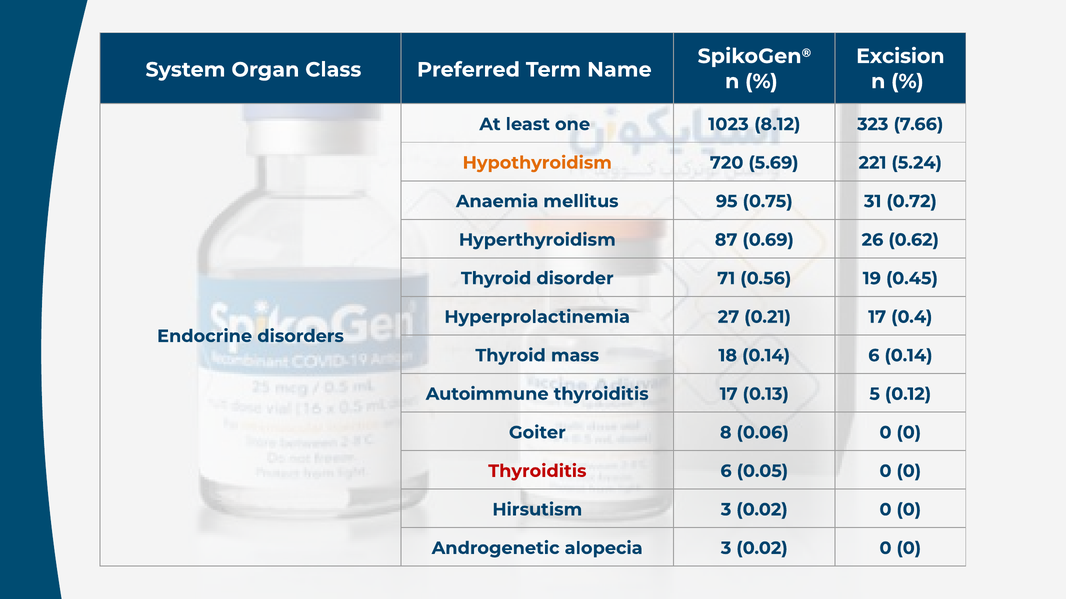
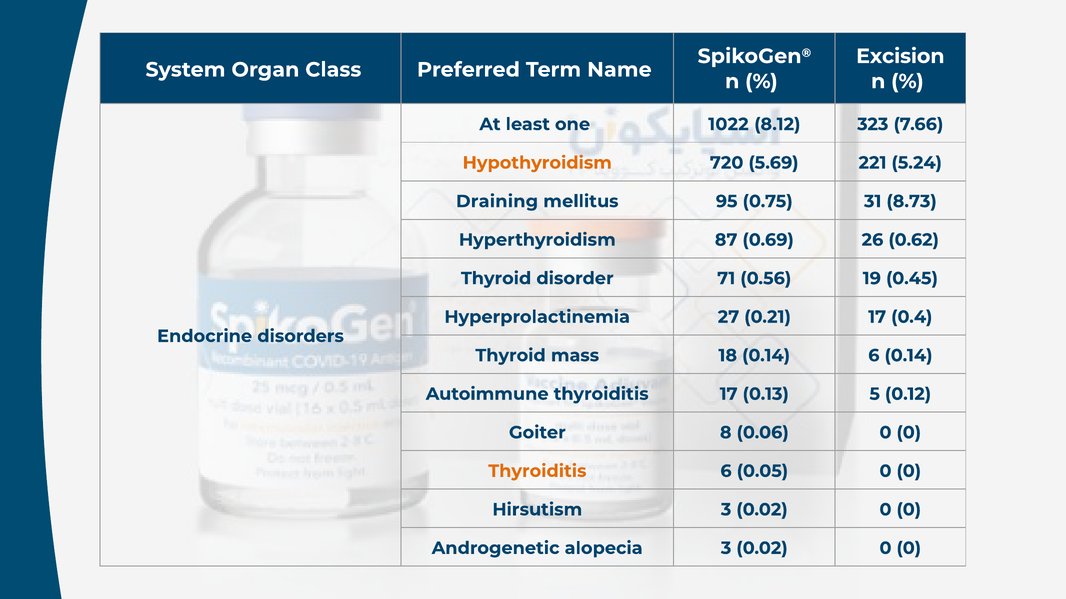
1023: 1023 -> 1022 (728, 124)
Anaemia: Anaemia -> Draining (497, 202)
0.72: 0.72 -> 8.73 (912, 202)
Thyroiditis colour: red -> orange (537, 472)
